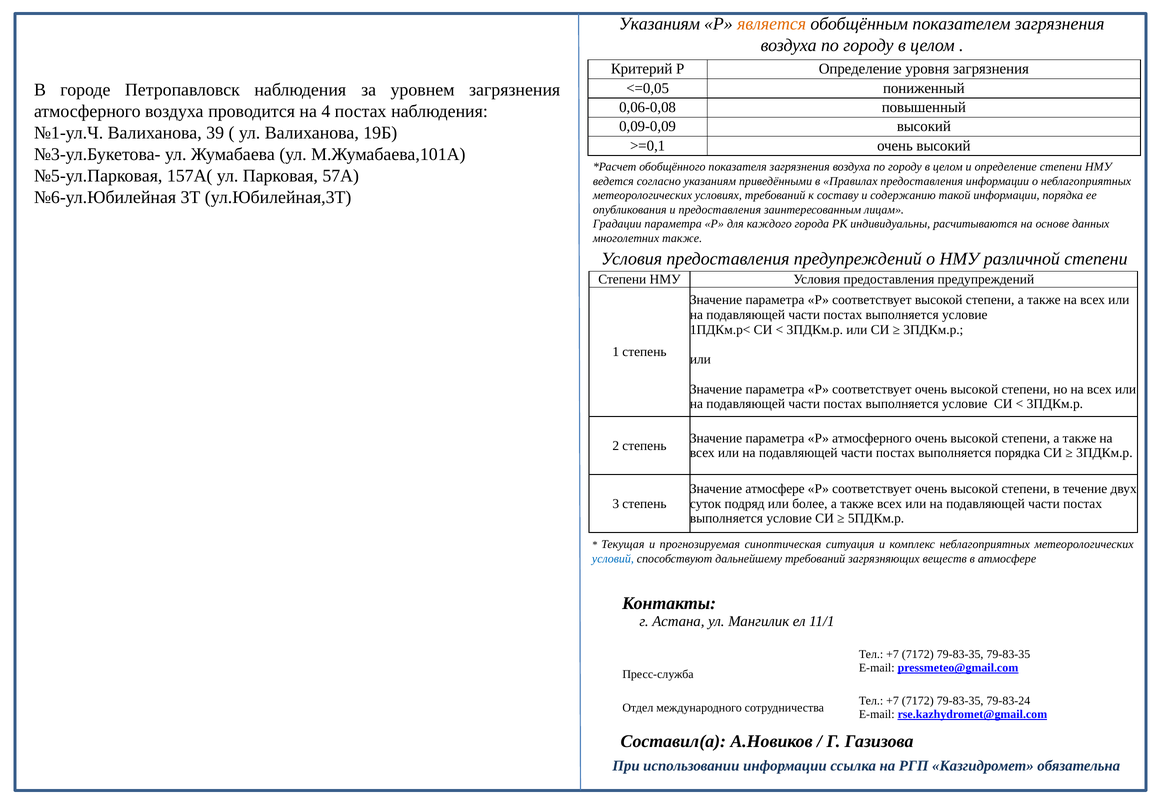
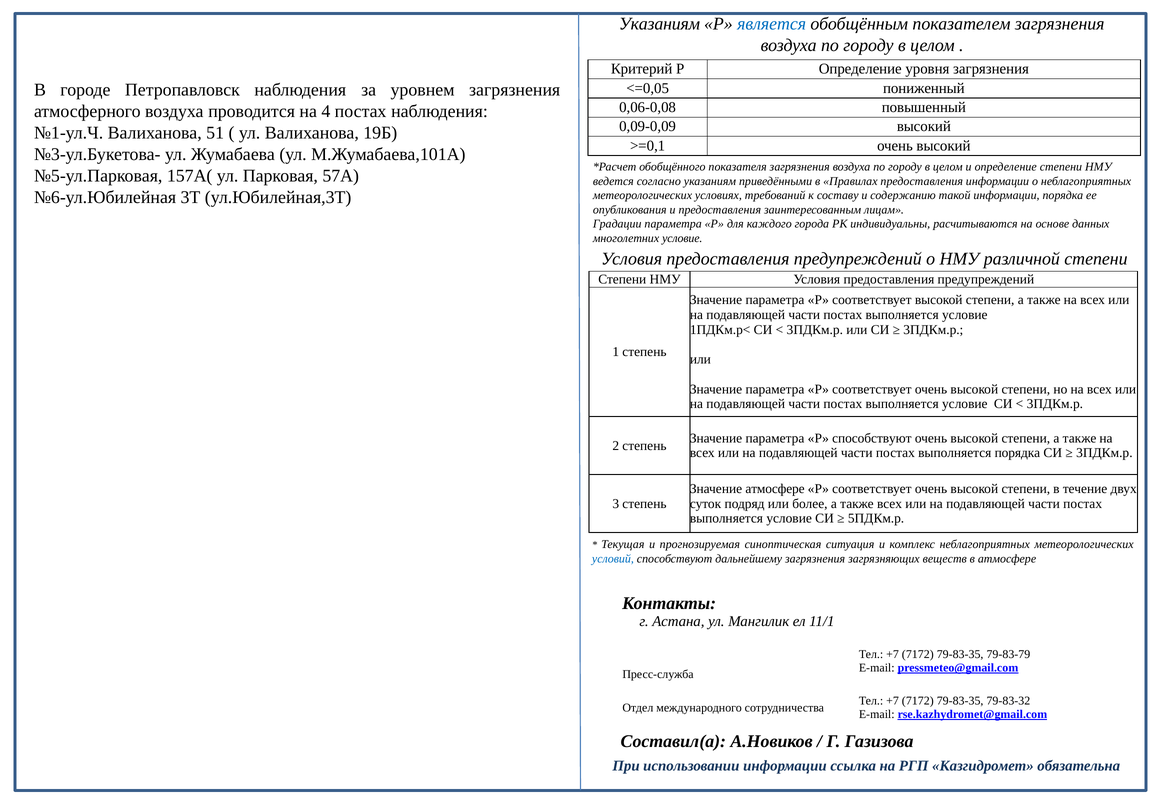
является colour: orange -> blue (772, 24)
39: 39 -> 51 (215, 133)
многолетних также: также -> условие (682, 238)
Р атмосферного: атмосферного -> способствуют (872, 438)
дальнейшему требований: требований -> загрязнения (815, 559)
79-83-35 79-83-35: 79-83-35 -> 79-83-79 (1008, 654)
79-83-24: 79-83-24 -> 79-83-32 (1008, 701)
